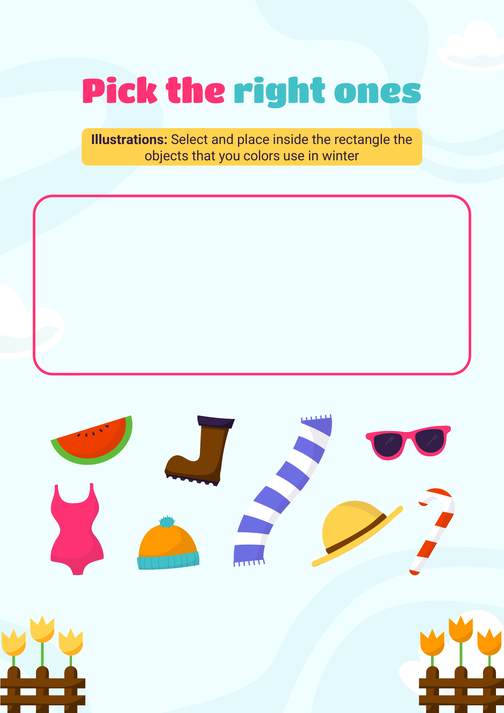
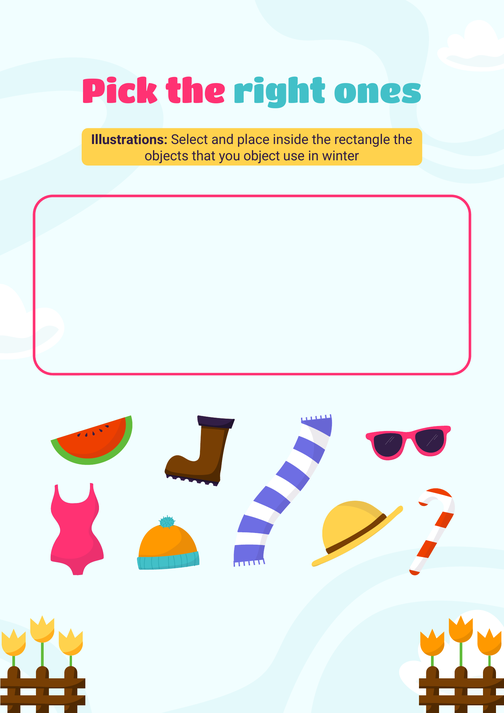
colors: colors -> object (262, 156)
